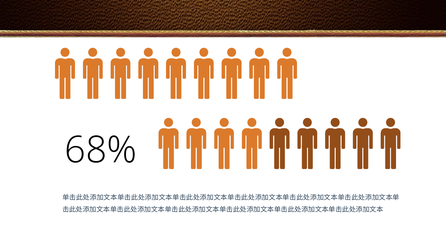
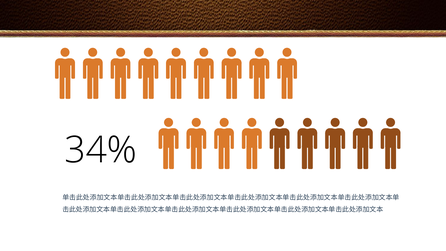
68%: 68% -> 34% (101, 150)
